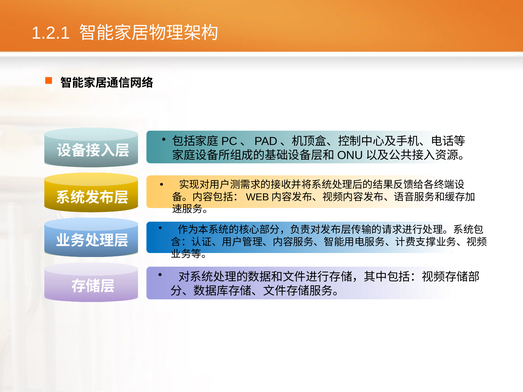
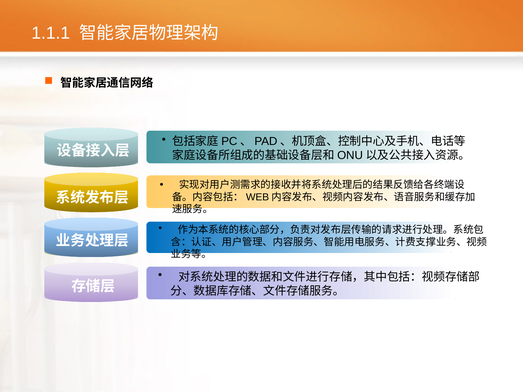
1.2.1: 1.2.1 -> 1.1.1 (51, 33)
